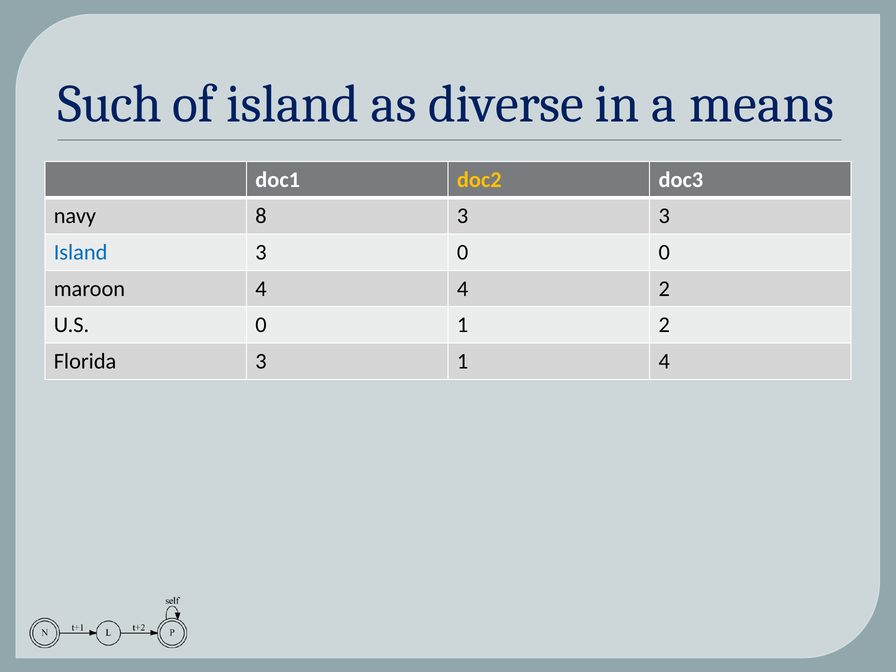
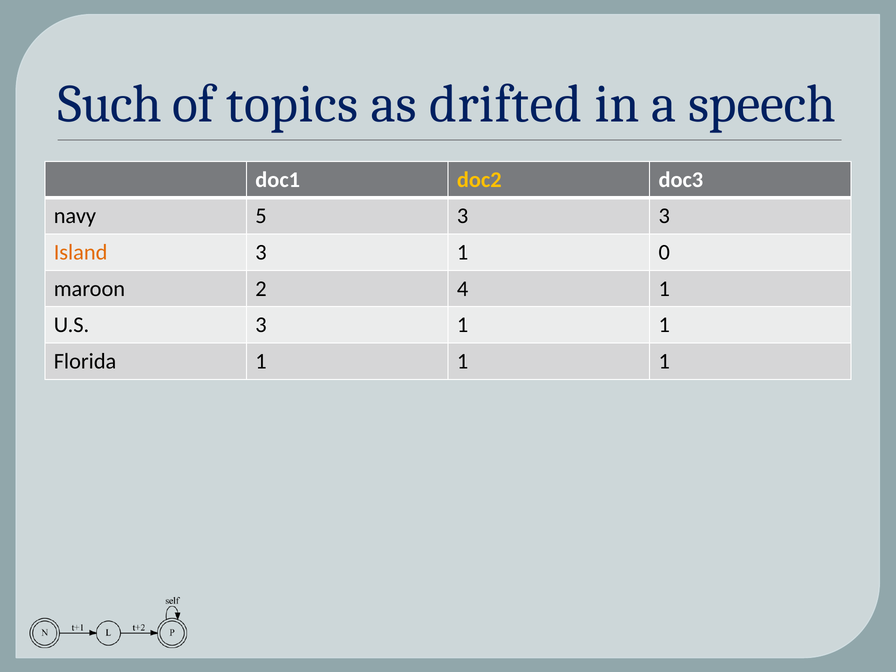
of island: island -> topics (292, 104)
diverse: diverse -> drifted (506, 104)
means: means -> speech (762, 104)
8: 8 -> 5 (261, 216)
Island colour: blue -> orange (81, 252)
0: 0 -> 1 (463, 252)
maroon 4: 4 -> 2 (261, 289)
4 2: 2 -> 1 (664, 289)
U.S 0: 0 -> 3 (261, 325)
2: 2 -> 1 (664, 325)
Florida 3: 3 -> 1 (261, 361)
4: 4 -> 1 (664, 361)
